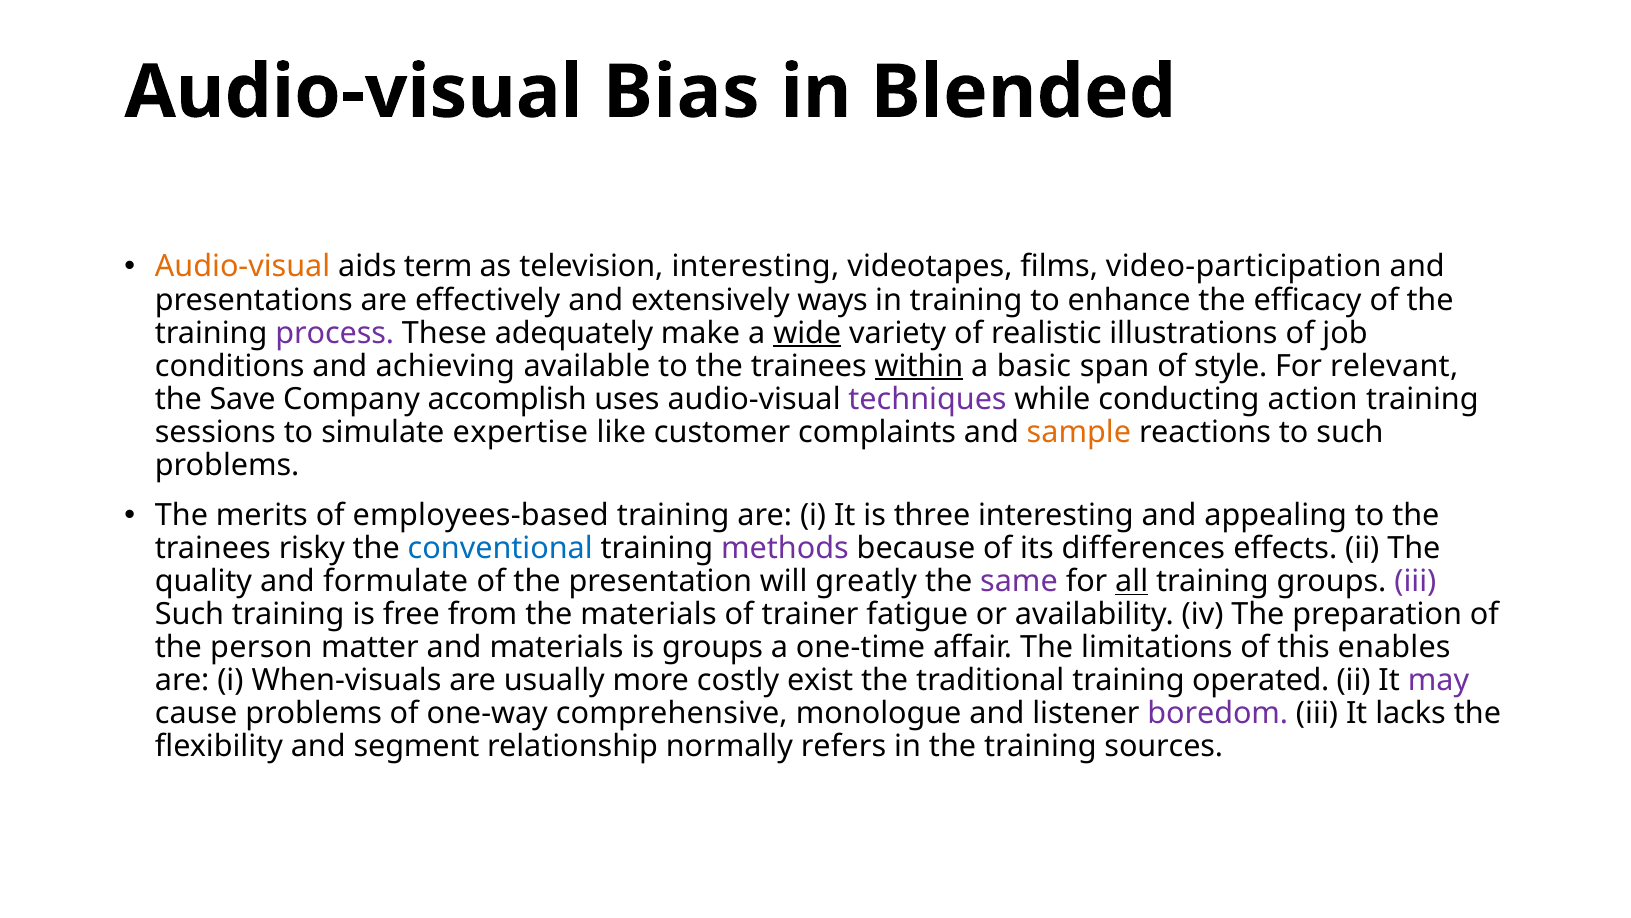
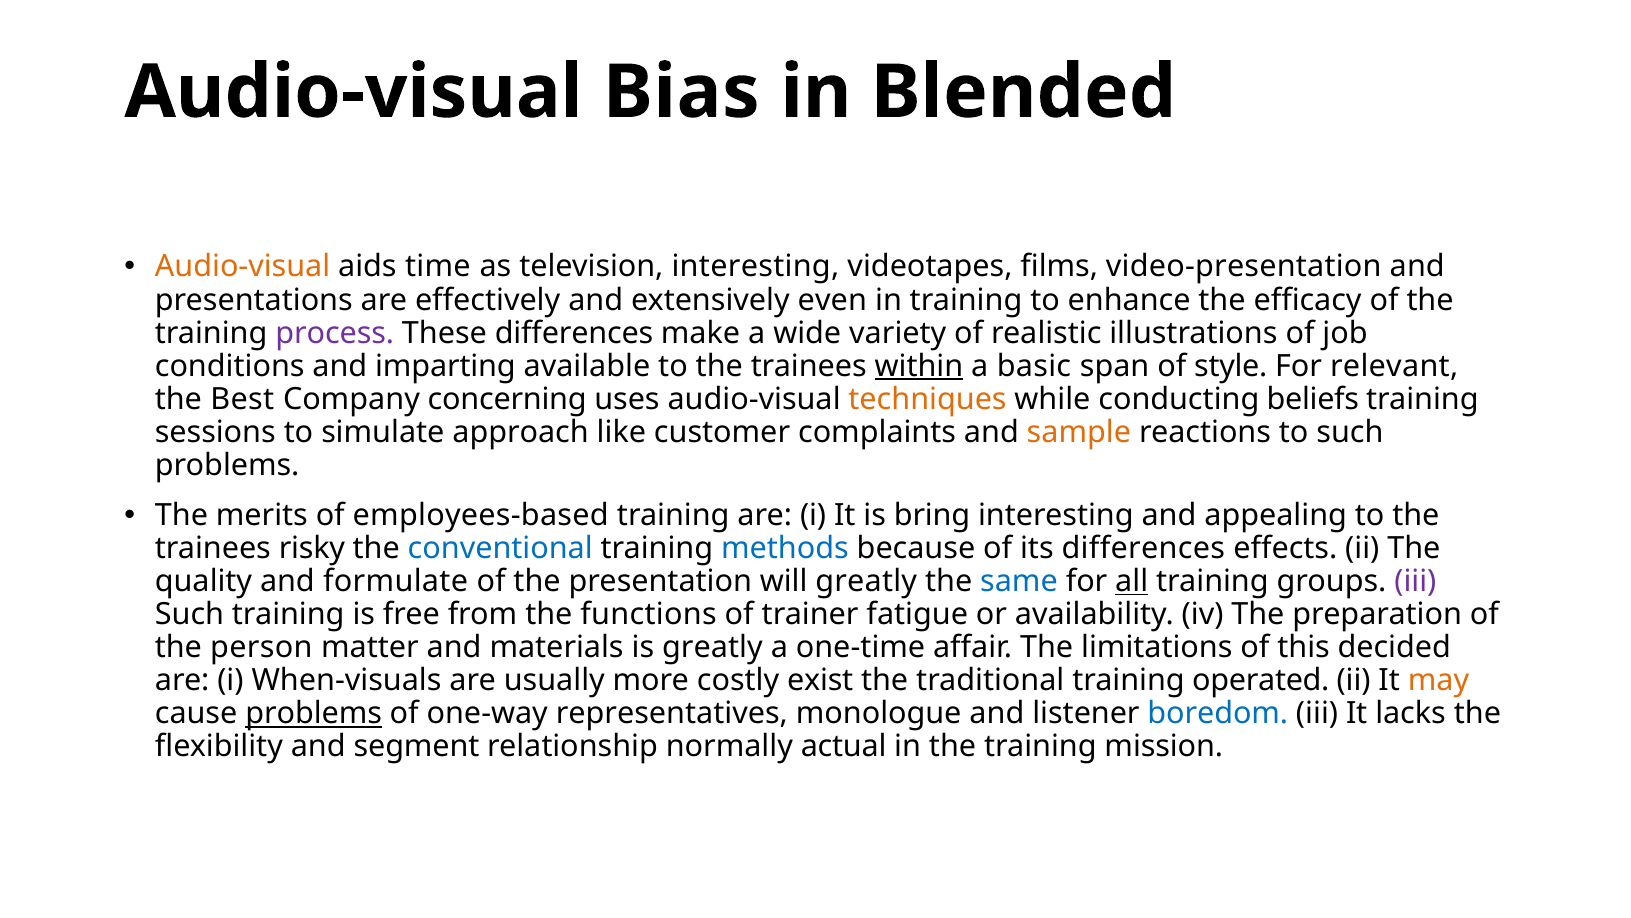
term: term -> time (438, 267)
video-participation: video-participation -> video-presentation (1244, 267)
ways: ways -> even (832, 300)
These adequately: adequately -> differences (574, 333)
wide underline: present -> none (807, 333)
achieving: achieving -> imparting (445, 366)
Save: Save -> Best (242, 399)
accomplish: accomplish -> concerning (507, 399)
techniques colour: purple -> orange (928, 399)
action: action -> beliefs (1313, 399)
expertise: expertise -> approach (521, 432)
three: three -> bring (932, 515)
methods colour: purple -> blue (785, 548)
same colour: purple -> blue (1019, 581)
the materials: materials -> functions (649, 614)
is groups: groups -> greatly (712, 647)
enables: enables -> decided (1394, 647)
may colour: purple -> orange (1439, 680)
problems underline: none -> present (314, 713)
comprehensive: comprehensive -> representatives (672, 713)
boredom colour: purple -> blue (1218, 713)
refers: refers -> actual (844, 746)
sources: sources -> mission (1164, 746)
